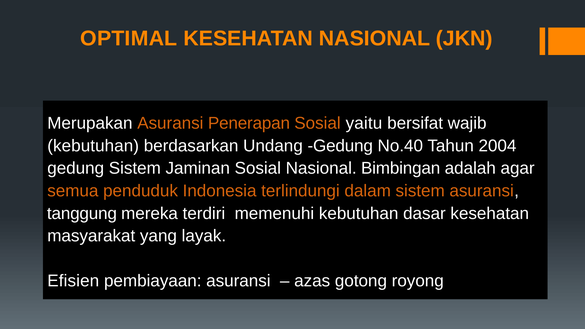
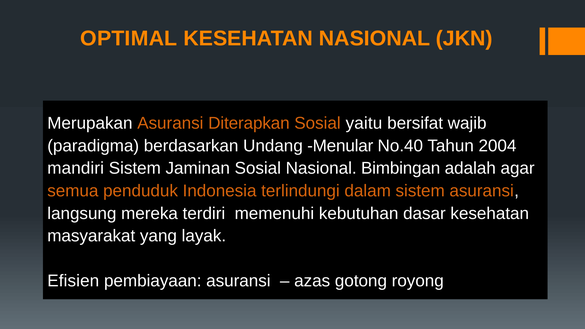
Penerapan: Penerapan -> Diterapkan (249, 123)
kebutuhan: kebutuhan -> paradigma (93, 146)
Undang Gedung: Gedung -> Menular (340, 146)
gedung: gedung -> mandiri (76, 168)
tanggung: tanggung -> langsung (82, 213)
